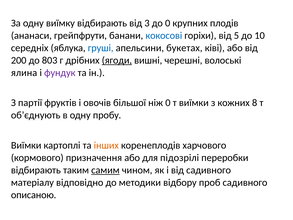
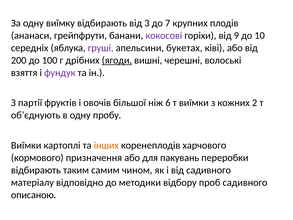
до 0: 0 -> 7 (168, 23)
кокосові colour: blue -> purple (164, 35)
5: 5 -> 9 (236, 35)
груші colour: blue -> purple (101, 48)
803: 803 -> 100 (50, 60)
ялина: ялина -> взяття (24, 73)
ніж 0: 0 -> 6 (168, 103)
8: 8 -> 2 (255, 103)
підозрілі: підозрілі -> пакувань (180, 157)
самим underline: present -> none (105, 170)
